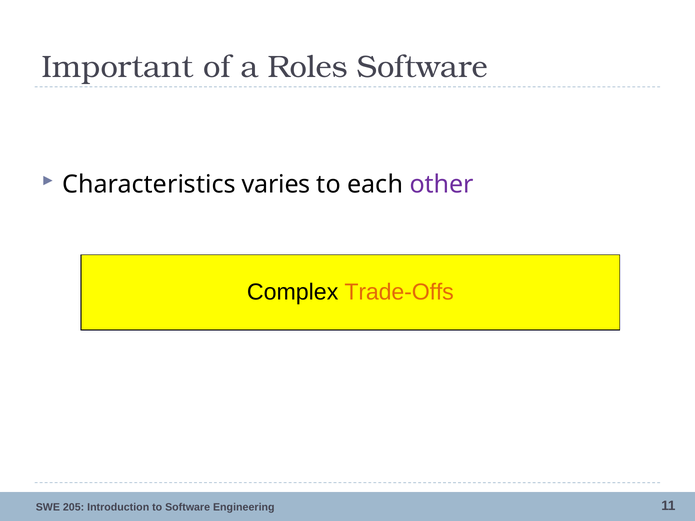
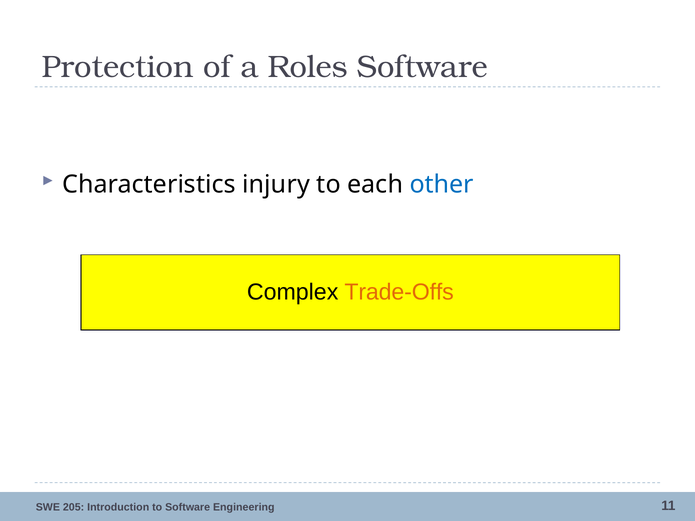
Important: Important -> Protection (118, 67)
varies: varies -> injury (276, 185)
other colour: purple -> blue (442, 185)
